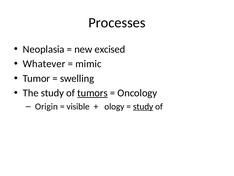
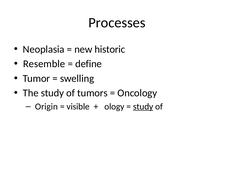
excised: excised -> historic (110, 49)
Whatever: Whatever -> Resemble (44, 64)
mimic: mimic -> define (89, 64)
tumors underline: present -> none (92, 93)
